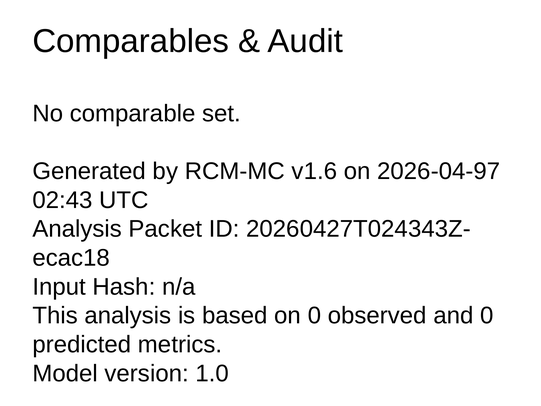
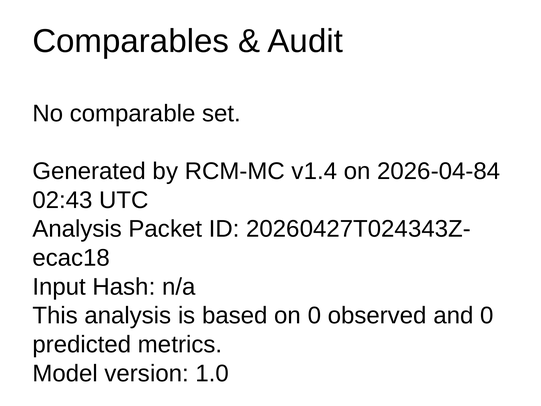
v1.6: v1.6 -> v1.4 (314, 171)
2026-04-97: 2026-04-97 -> 2026-04-84 (439, 171)
